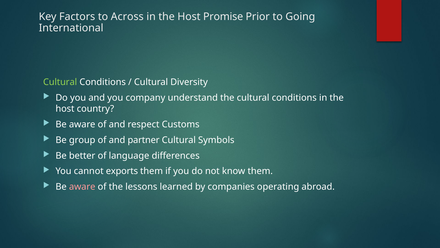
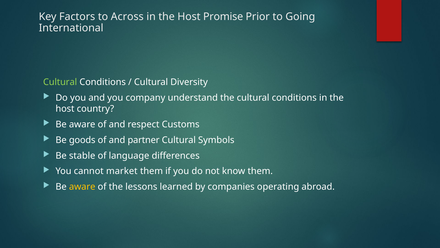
group: group -> goods (82, 140)
better: better -> stable (82, 155)
exports: exports -> market (122, 171)
aware colour: pink -> yellow (82, 187)
